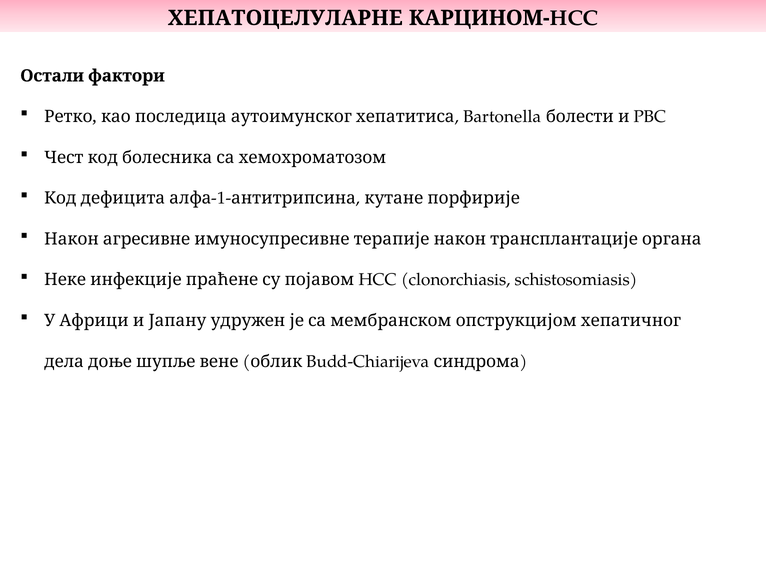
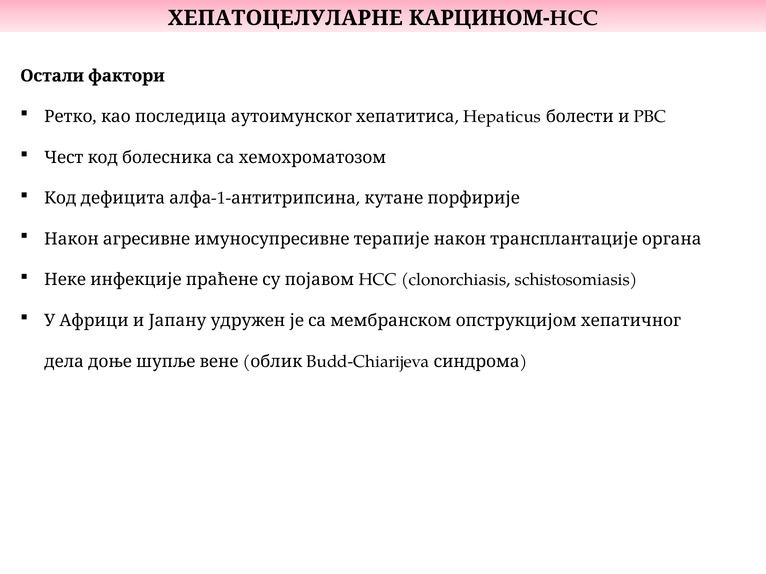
Bartonella: Bartonella -> Hepaticus (502, 117)
